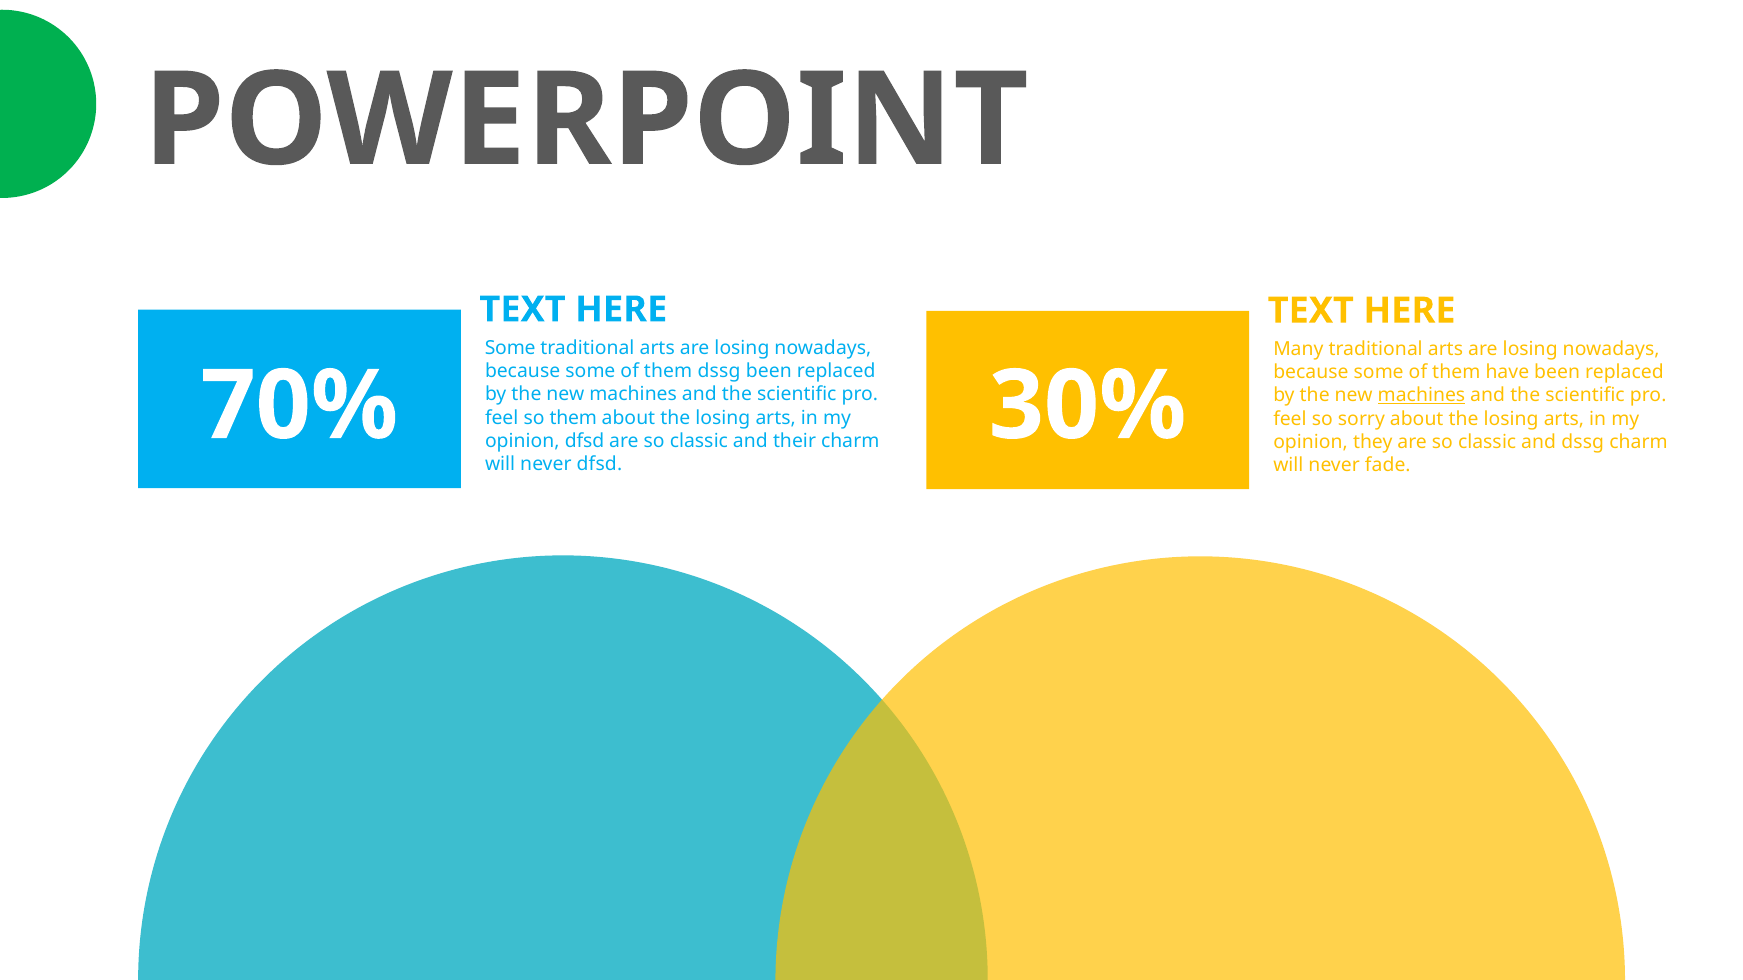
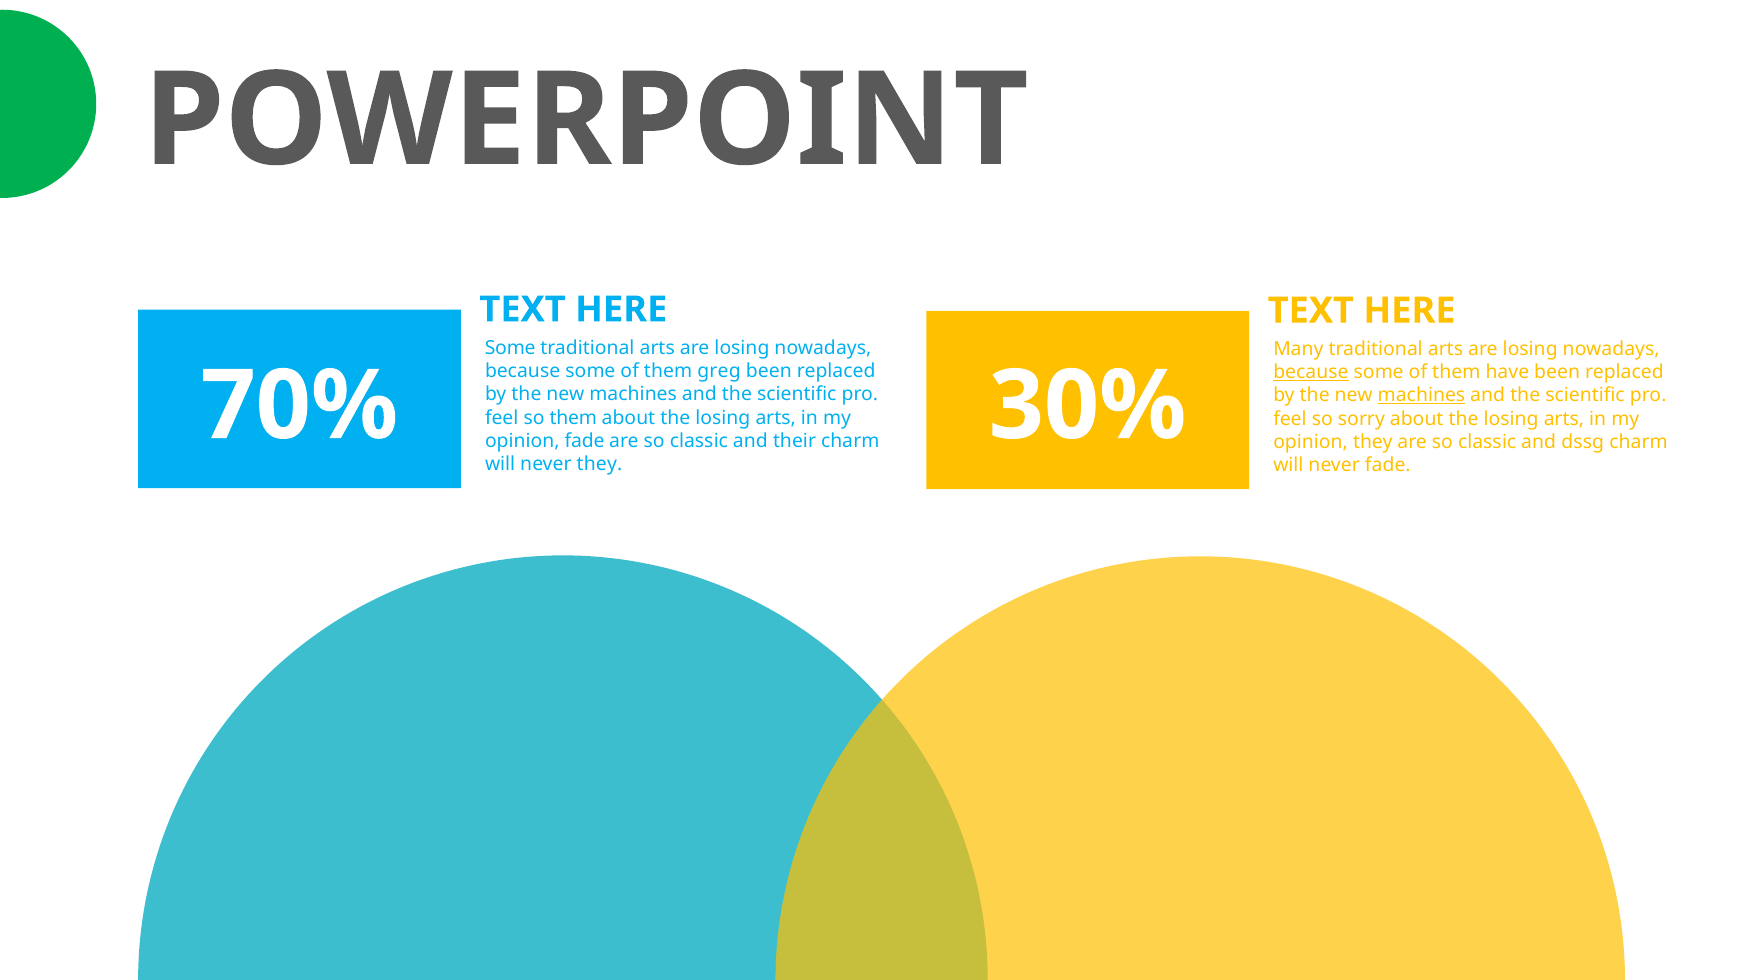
them dssg: dssg -> greg (719, 371)
because underline: none -> present (1311, 373)
opinion dfsd: dfsd -> fade (585, 441)
never dfsd: dfsd -> they (599, 464)
